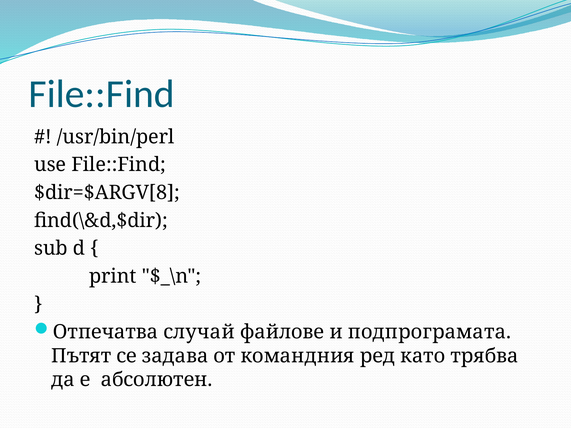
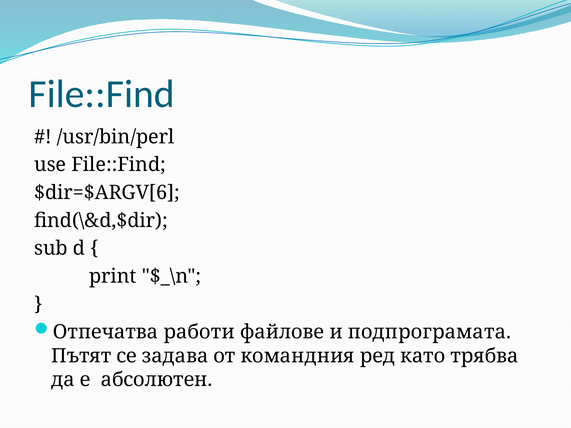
$dir=$ARGV[8: $dir=$ARGV[8 -> $dir=$ARGV[6 (107, 193)
случай: случай -> работи (199, 332)
